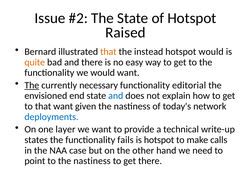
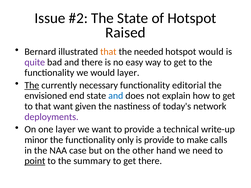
instead: instead -> needed (149, 52)
quite colour: orange -> purple (35, 62)
would want: want -> layer (128, 73)
deployments colour: blue -> purple (51, 117)
states: states -> minor (36, 140)
fails: fails -> only (126, 140)
is hotspot: hotspot -> provide (159, 140)
point underline: none -> present (35, 161)
to the nastiness: nastiness -> summary (92, 161)
